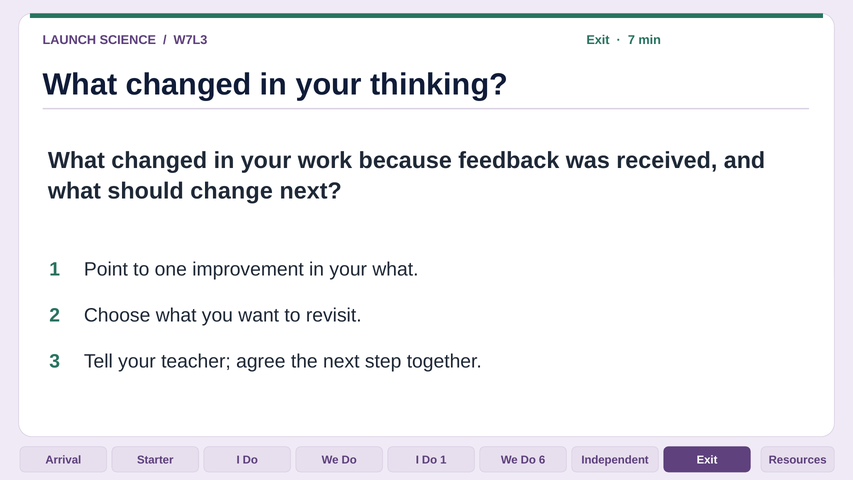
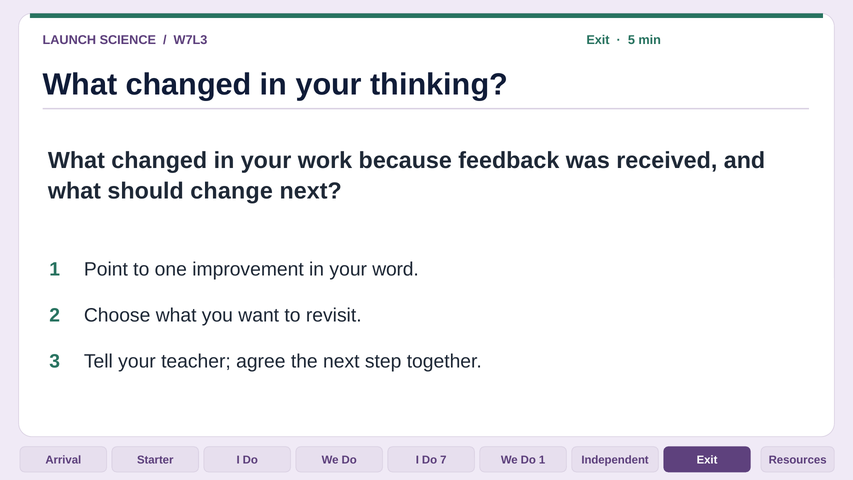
7: 7 -> 5 (631, 40)
your what: what -> word (396, 269)
Do 1: 1 -> 7 (443, 460)
Do 6: 6 -> 1 (542, 460)
